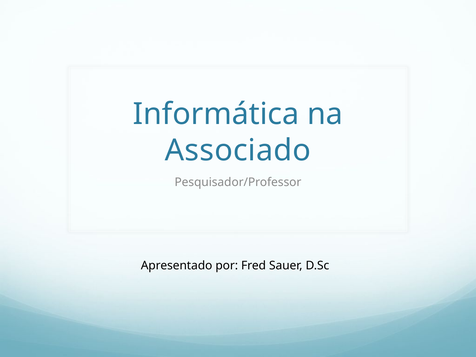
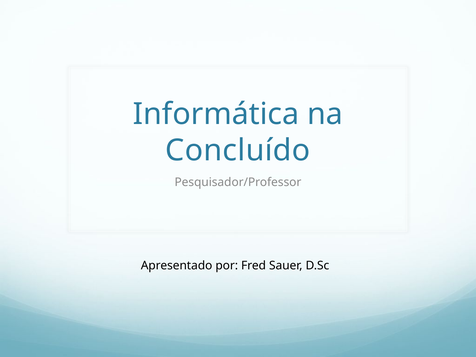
Associado: Associado -> Concluído (238, 151)
